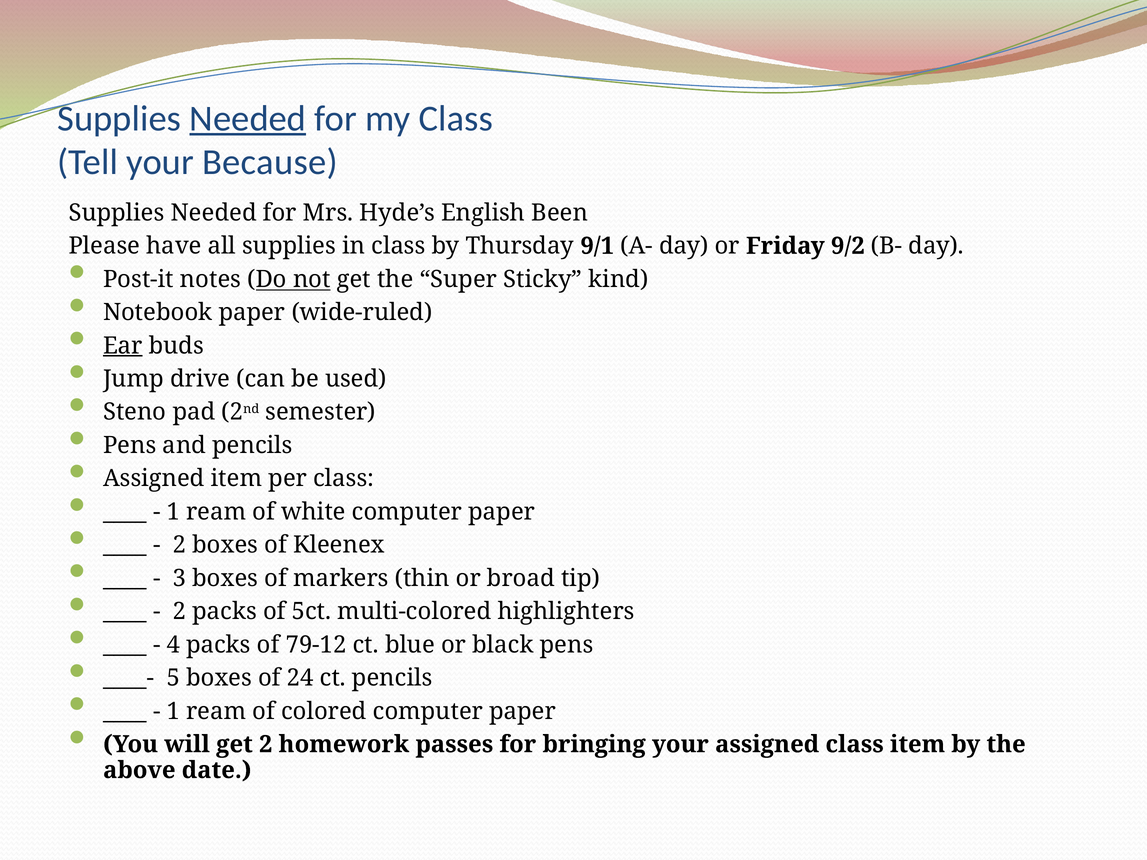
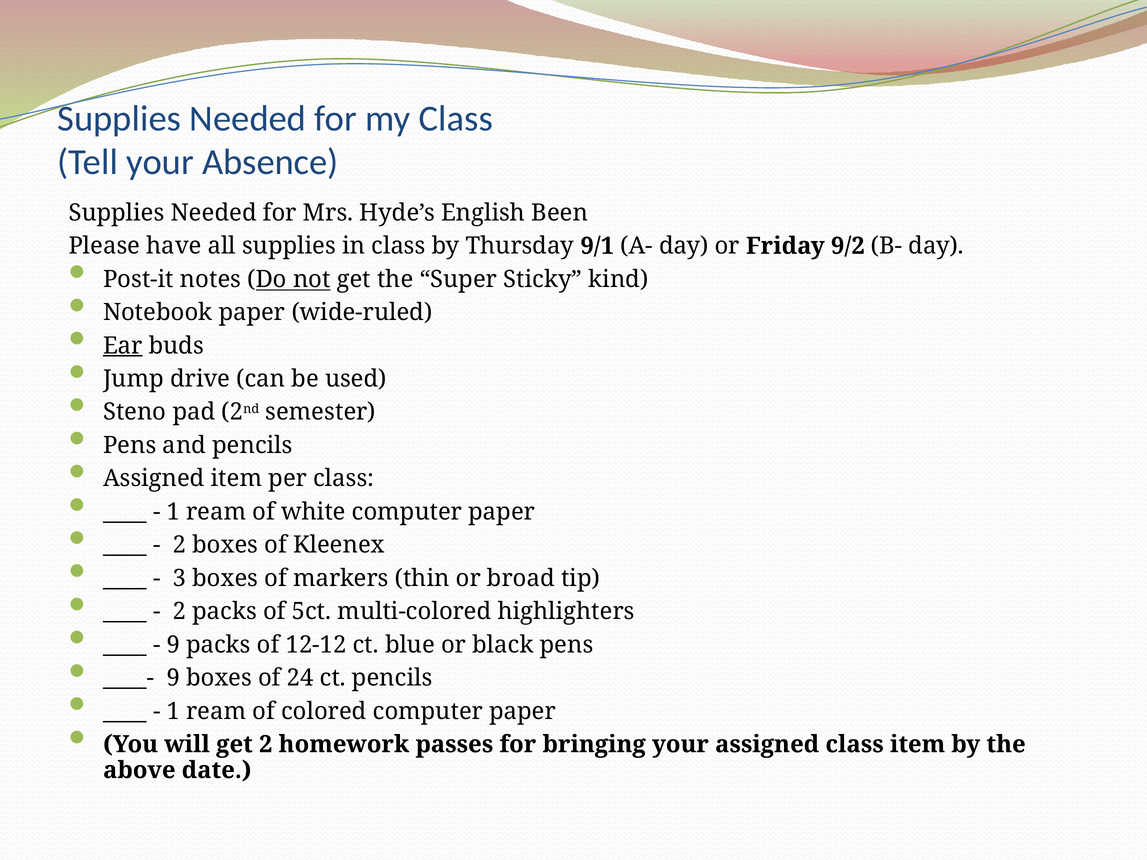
Needed underline: present -> none (248, 118)
Because: Because -> Absence (270, 162)
4: 4 -> 9 (173, 645)
79-12: 79-12 -> 12-12 (316, 645)
5: 5 -> 9 (173, 678)
